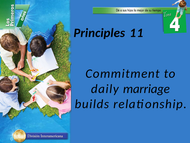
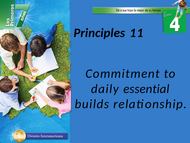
marriage: marriage -> essential (146, 89)
